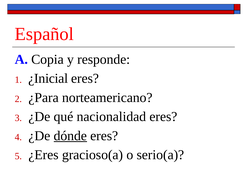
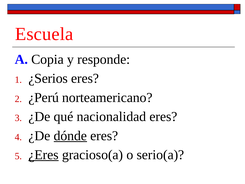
Español: Español -> Escuela (44, 34)
¿Inicial: ¿Inicial -> ¿Serios (48, 78)
¿Para: ¿Para -> ¿Perú (44, 97)
¿Eres underline: none -> present (44, 155)
